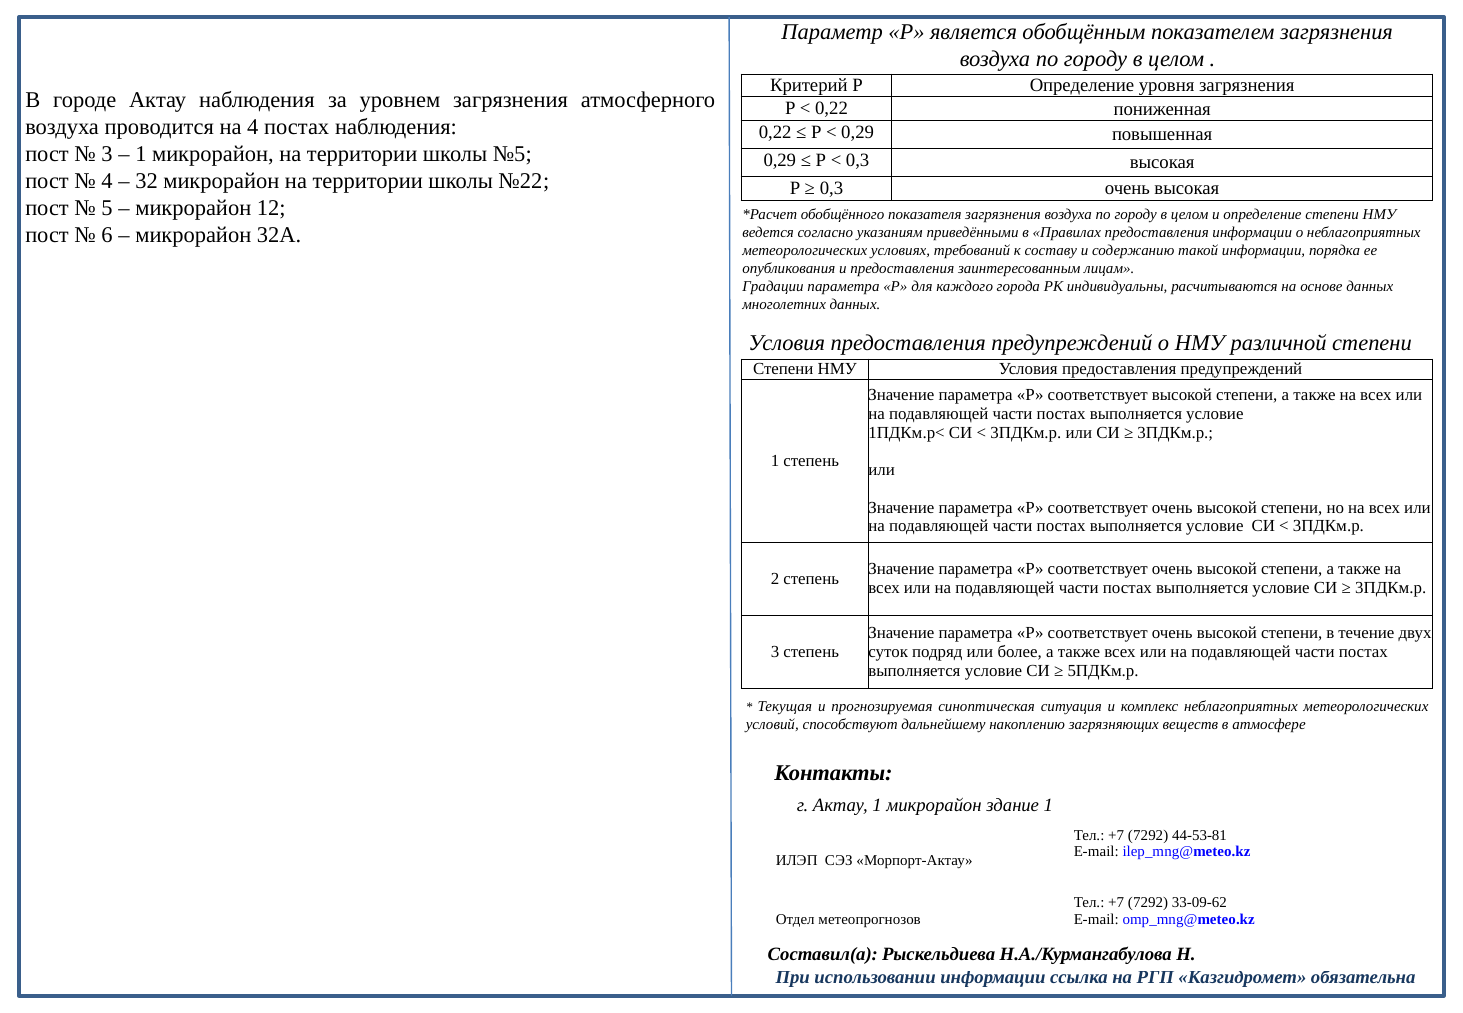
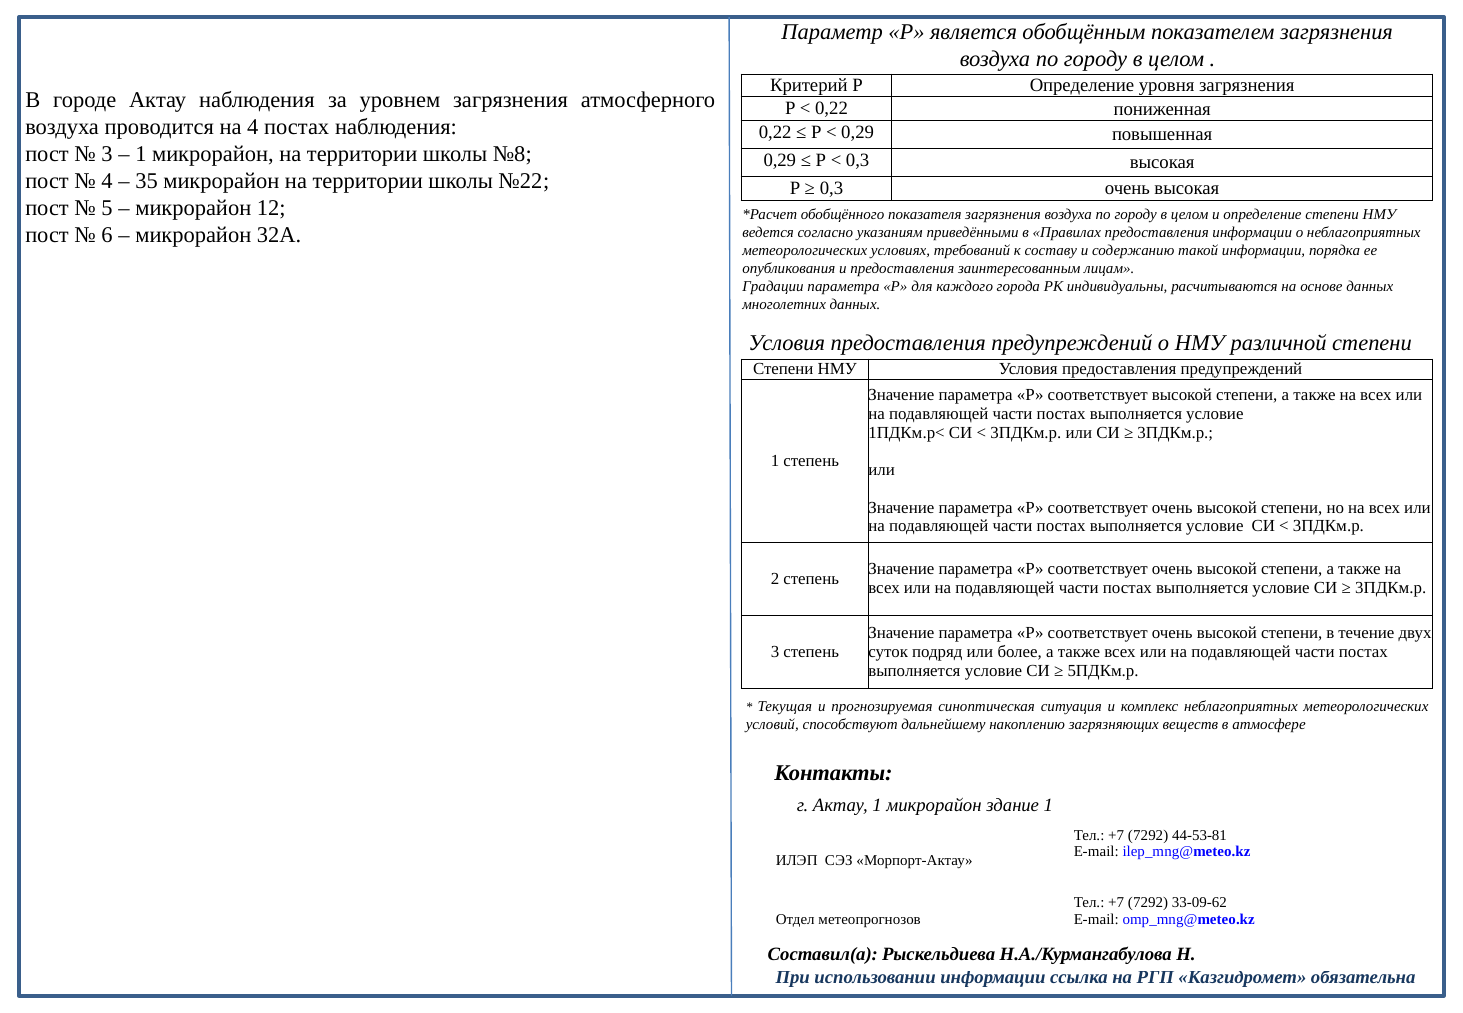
№5: №5 -> №8 (512, 154)
32: 32 -> 35 (147, 181)
